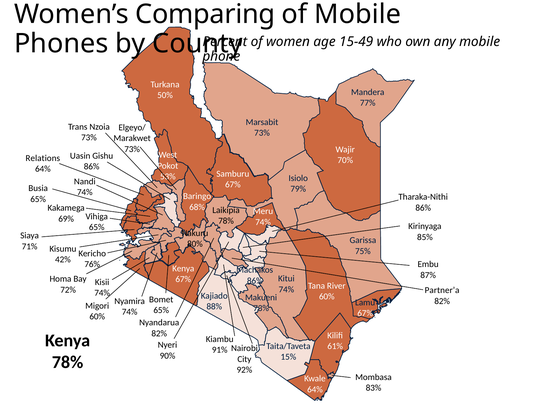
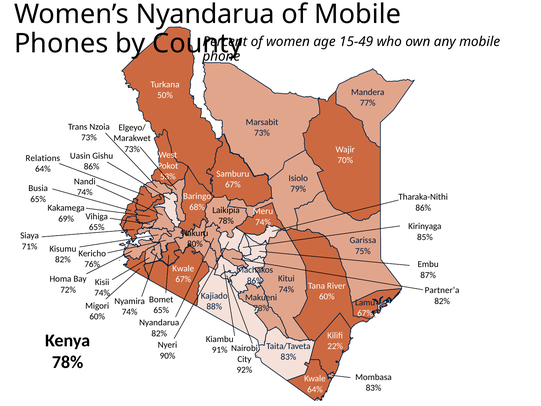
Women’s Comparing: Comparing -> Nyandarua (205, 14)
42%: 42% -> 82% (63, 260)
Kenya: Kenya -> Kwale (183, 268)
61%: 61% -> 22% (335, 346)
15%: 15% -> 83% (288, 357)
